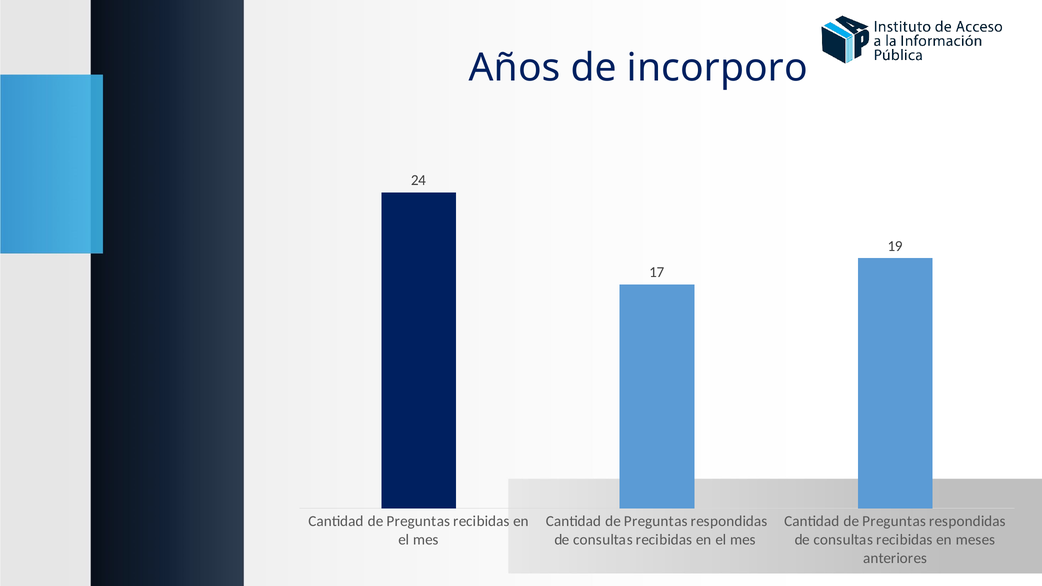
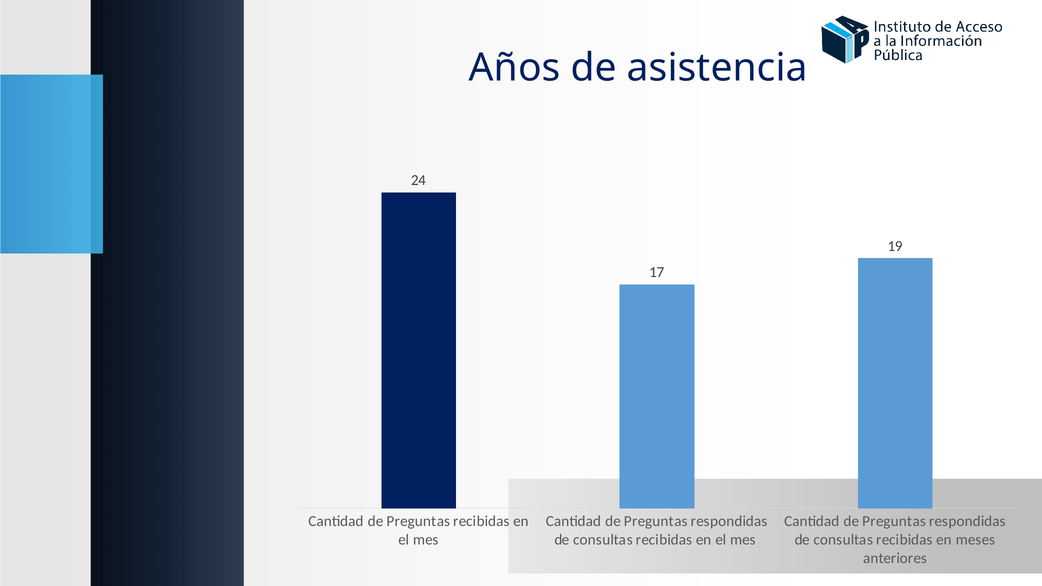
incorporo: incorporo -> asistencia (717, 68)
